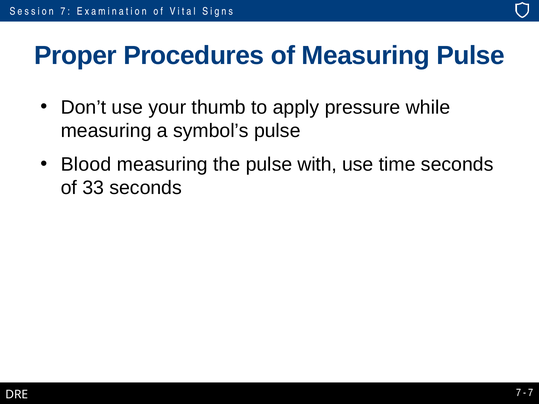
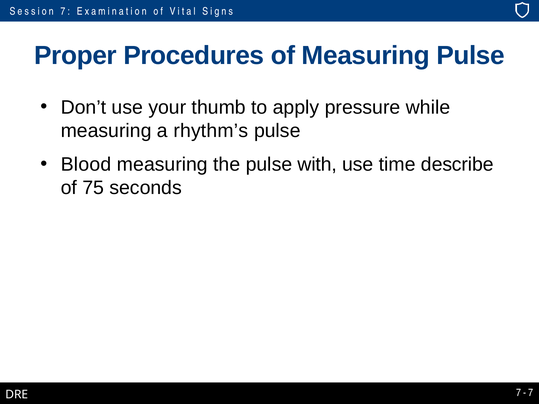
symbol’s: symbol’s -> rhythm’s (211, 131)
time seconds: seconds -> describe (457, 165)
33: 33 -> 75 (93, 188)
